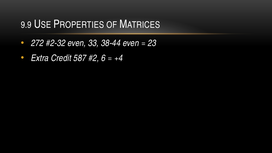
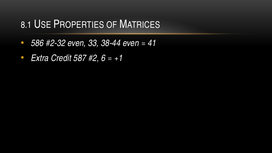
9.9: 9.9 -> 8.1 (26, 25)
272: 272 -> 586 (37, 43)
23: 23 -> 41 (152, 43)
+4: +4 -> +1 (119, 58)
